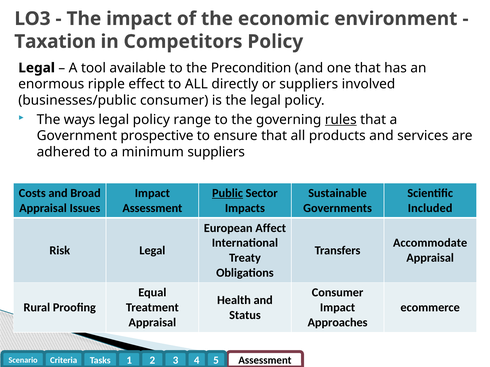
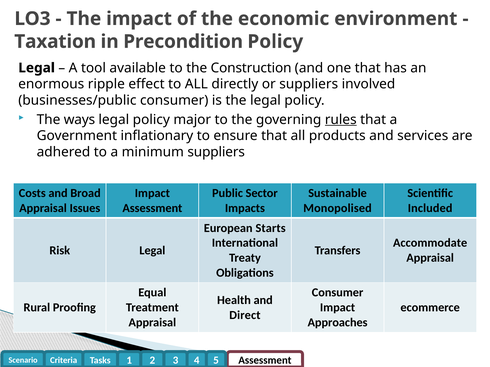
Competitors: Competitors -> Precondition (183, 42)
Precondition: Precondition -> Construction (251, 68)
range: range -> major (192, 120)
prospective: prospective -> inflationary (157, 136)
Public underline: present -> none (228, 193)
Governments: Governments -> Monopolised (337, 208)
Affect: Affect -> Starts (271, 228)
Status: Status -> Direct (245, 315)
